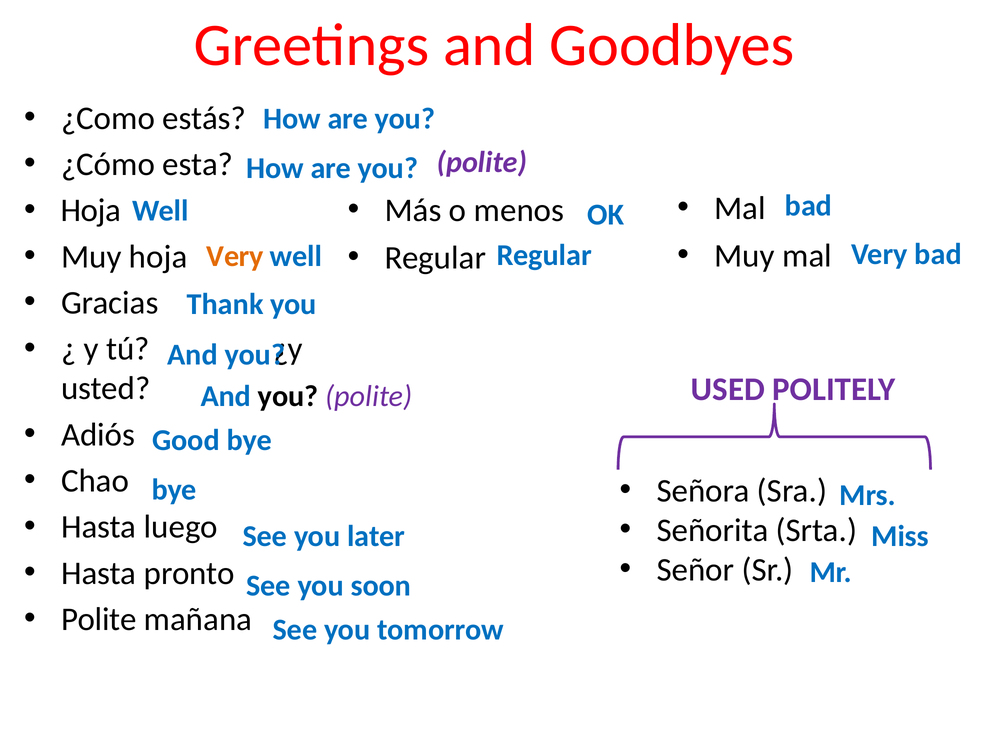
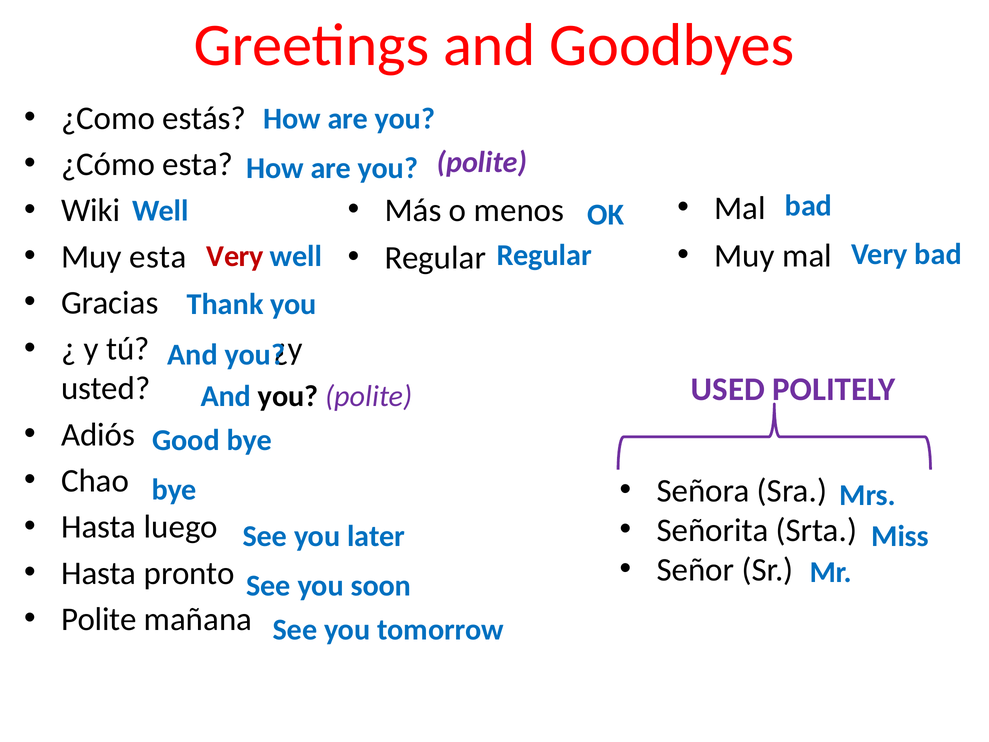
Hoja: Hoja -> Wiki (91, 210)
Muy hoja: hoja -> esta (158, 257)
Very colour: orange -> red (235, 256)
